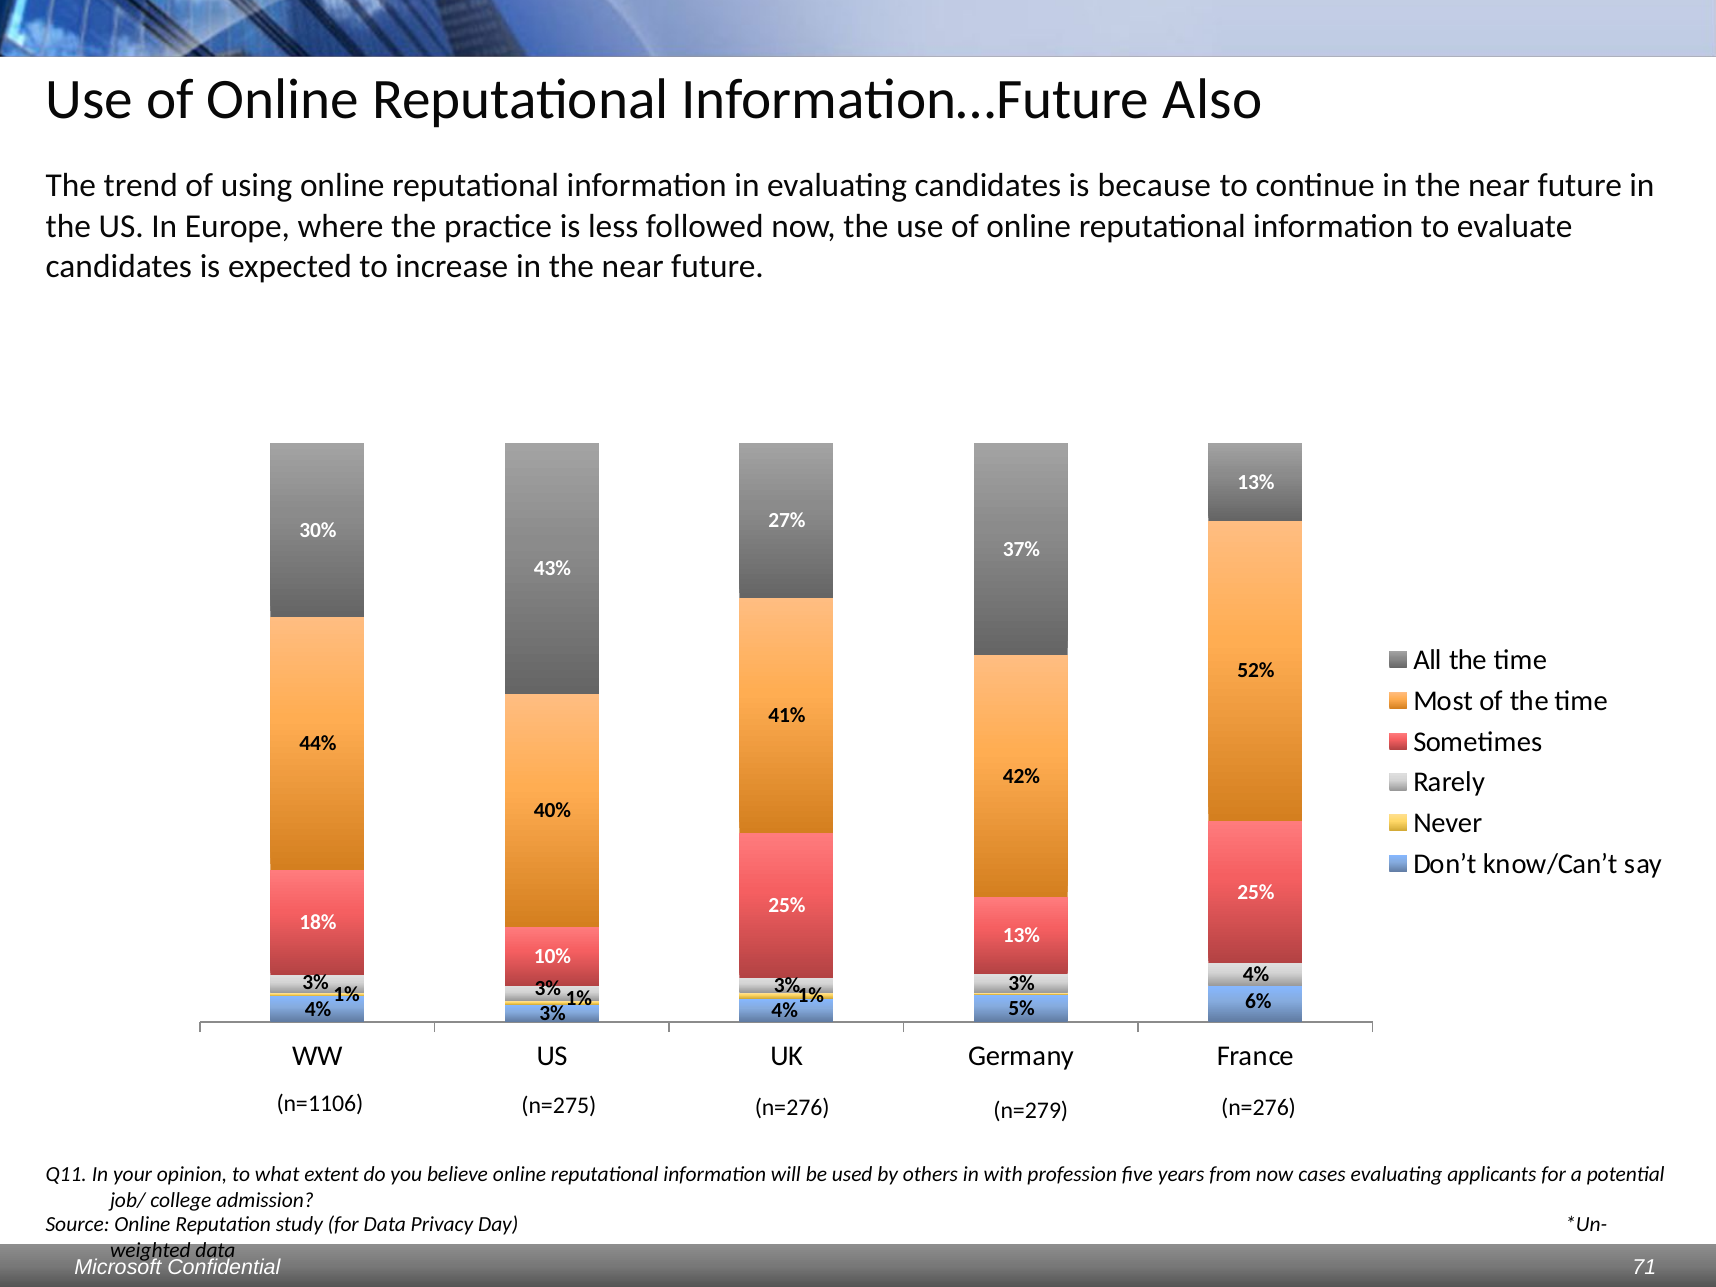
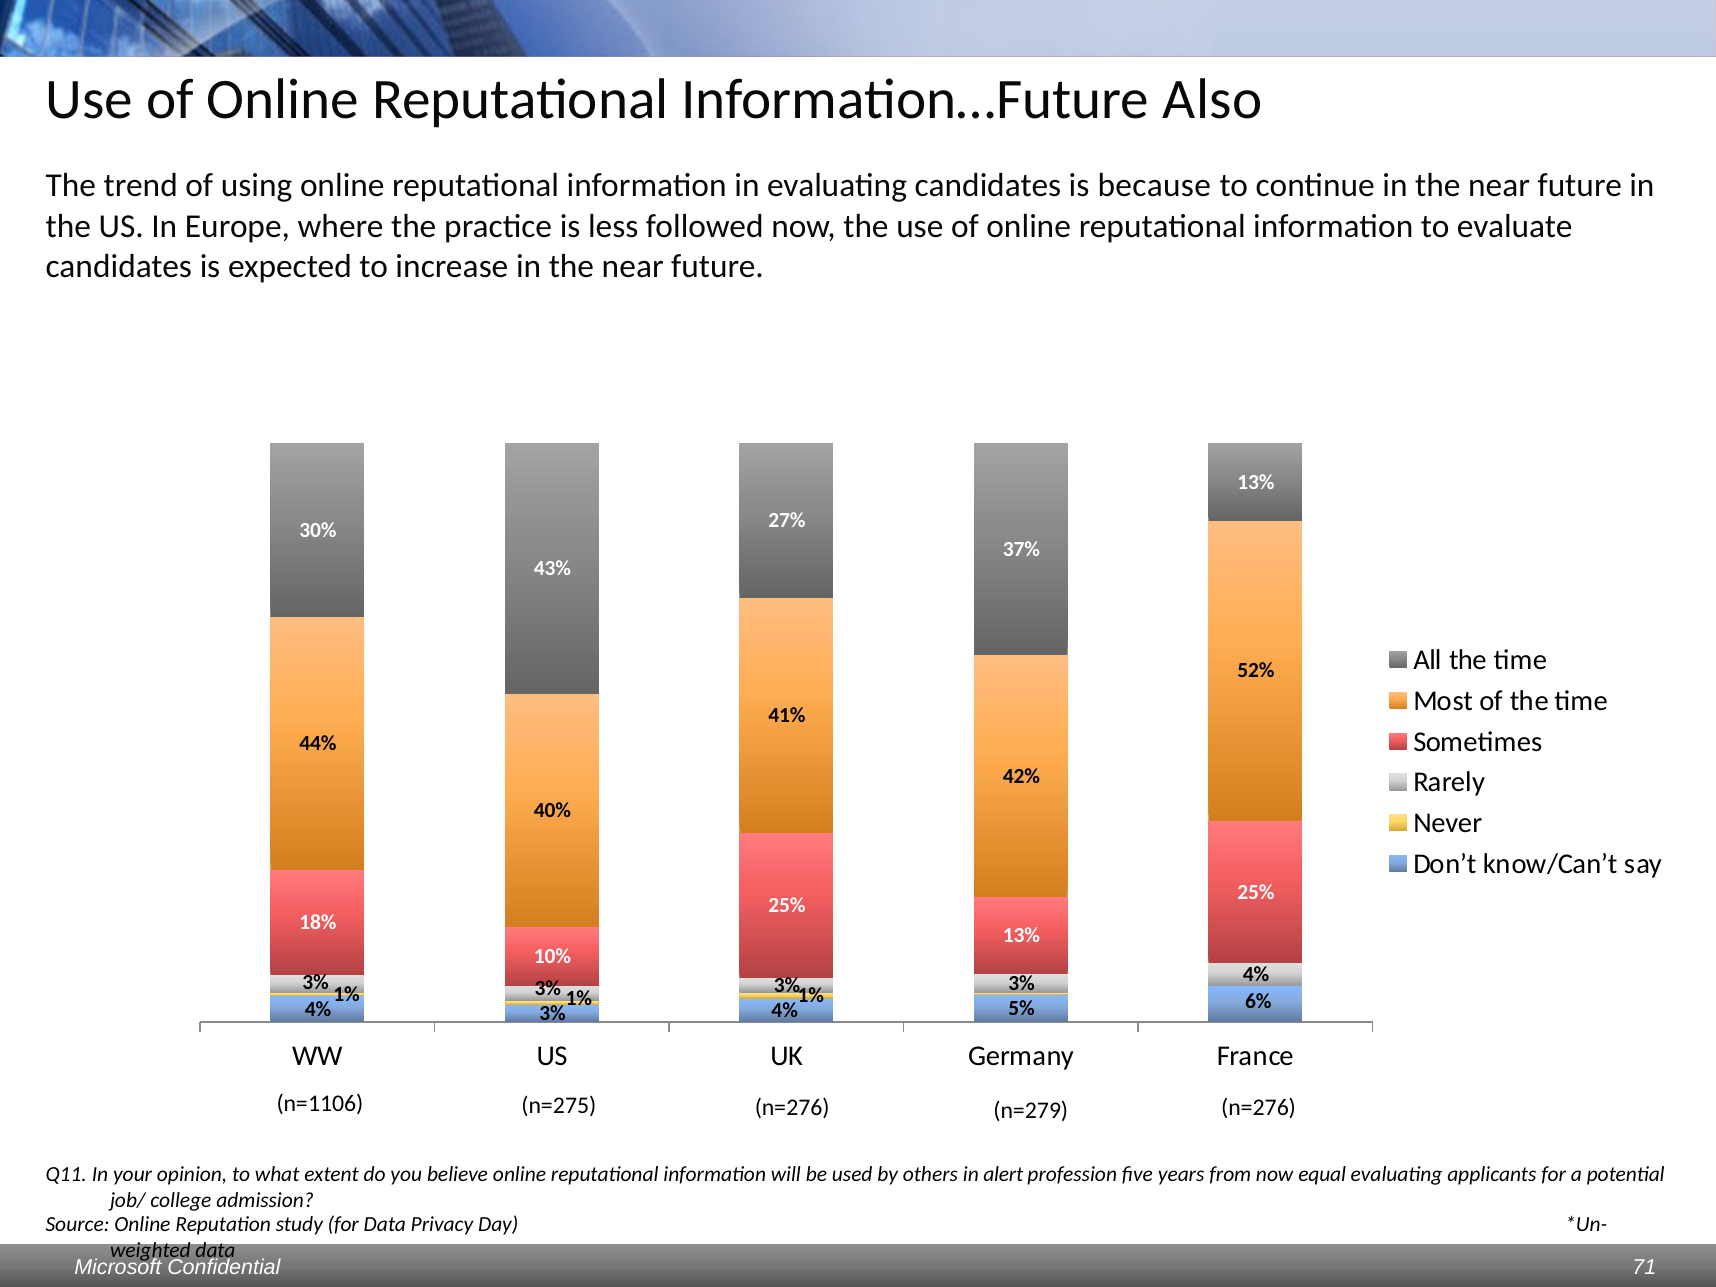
with: with -> alert (1003, 1174)
cases: cases -> equal (1322, 1174)
